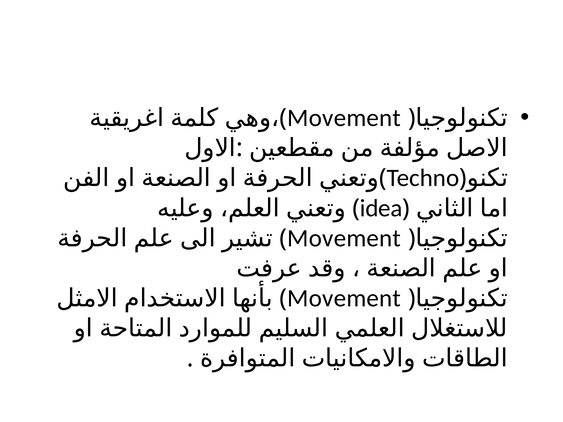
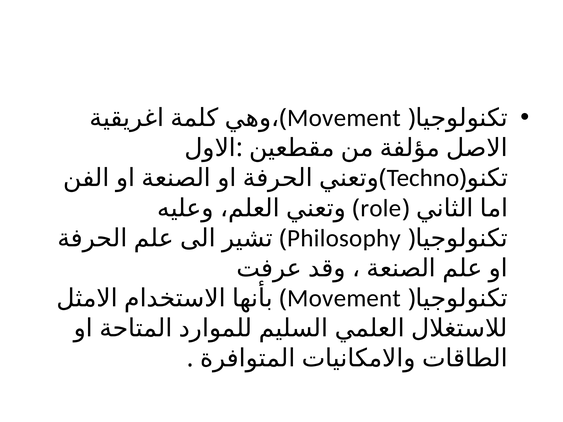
idea: idea -> role (381, 208)
Movement: Movement -> Philosophy (344, 238)
